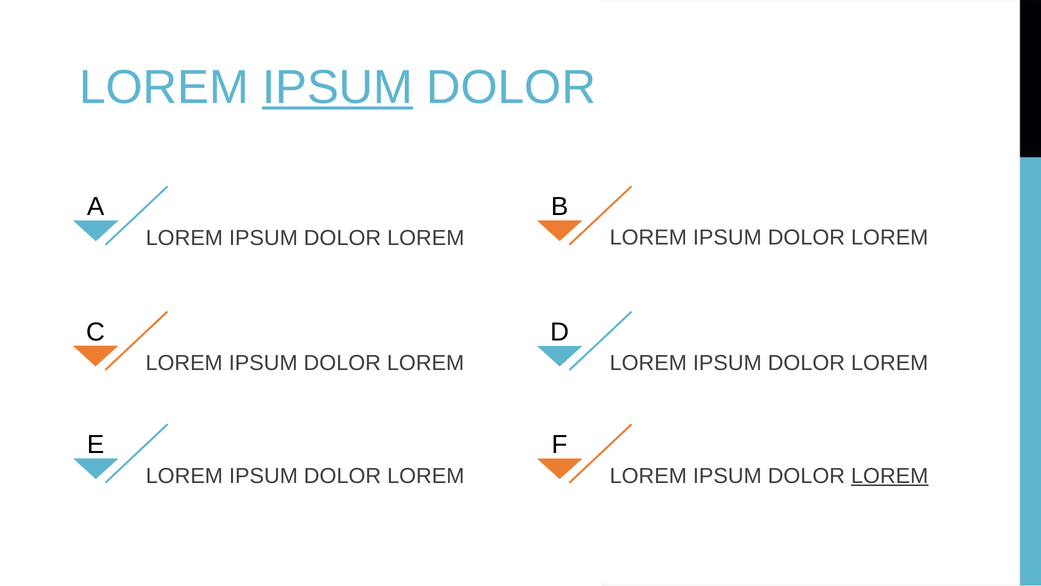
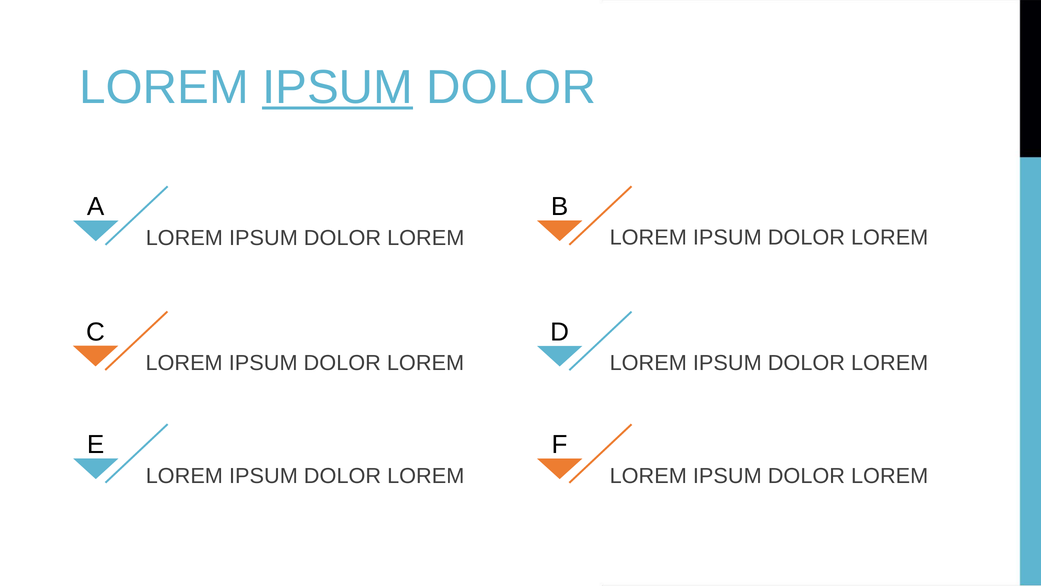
LOREM underline: present -> none (890, 475)
